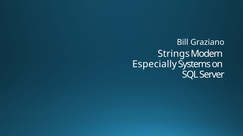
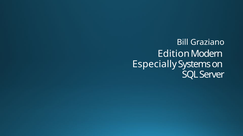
Strings: Strings -> Edition (174, 54)
